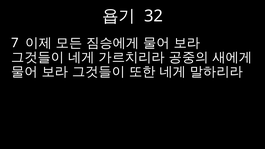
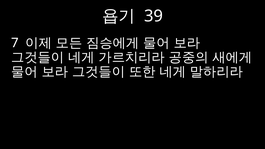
32: 32 -> 39 (154, 16)
